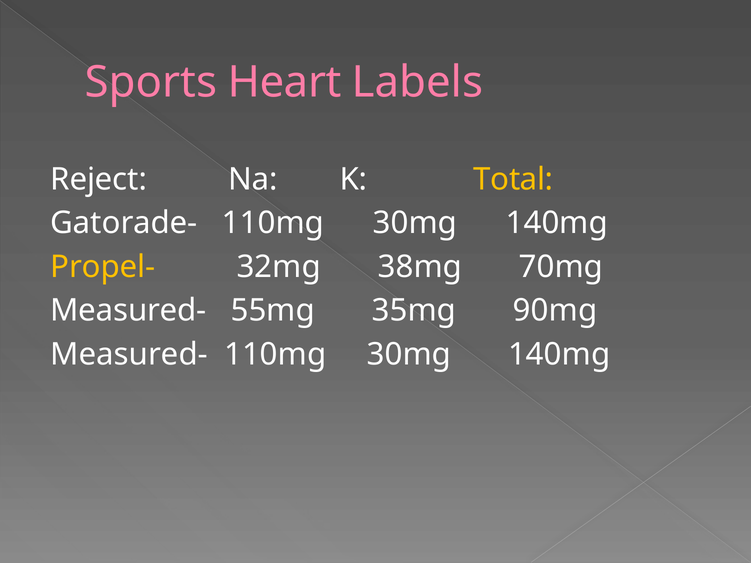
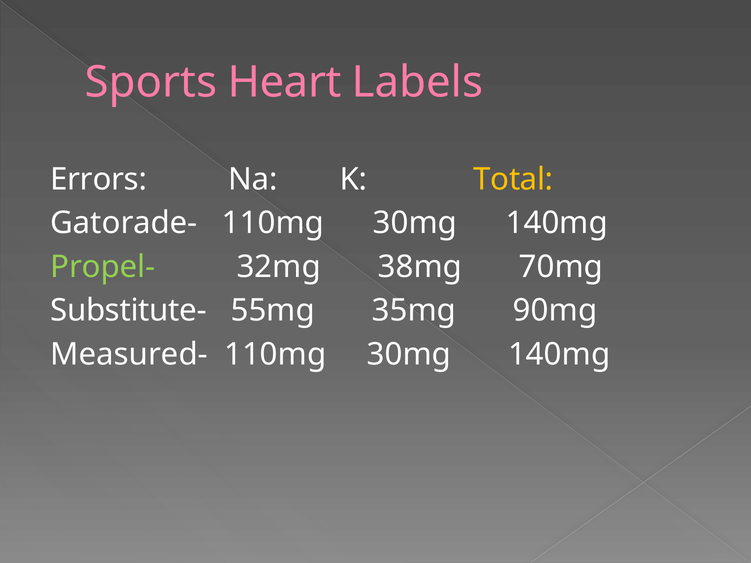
Reject: Reject -> Errors (99, 179)
Propel- colour: yellow -> light green (103, 267)
Measured-: Measured- -> Substitute- (128, 311)
